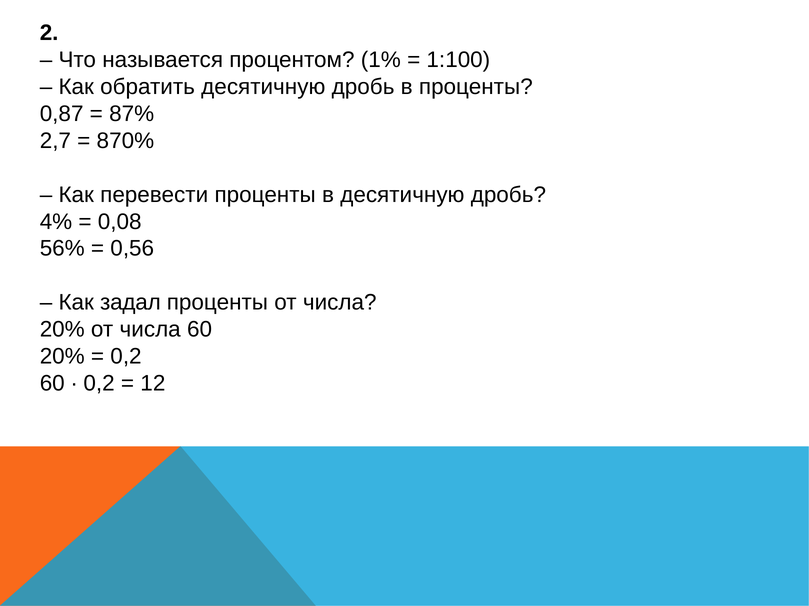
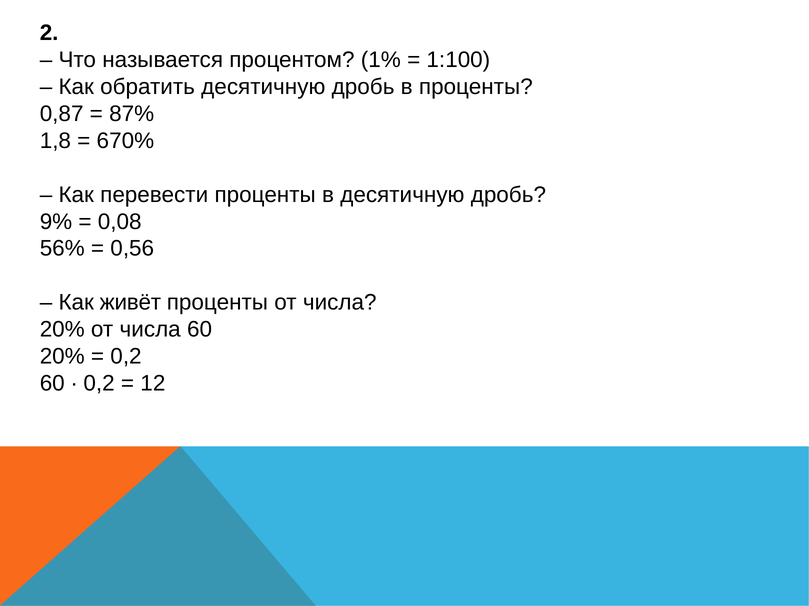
2,7: 2,7 -> 1,8 (55, 141)
870%: 870% -> 670% (125, 141)
4%: 4% -> 9% (56, 222)
задал: задал -> живёт (130, 303)
